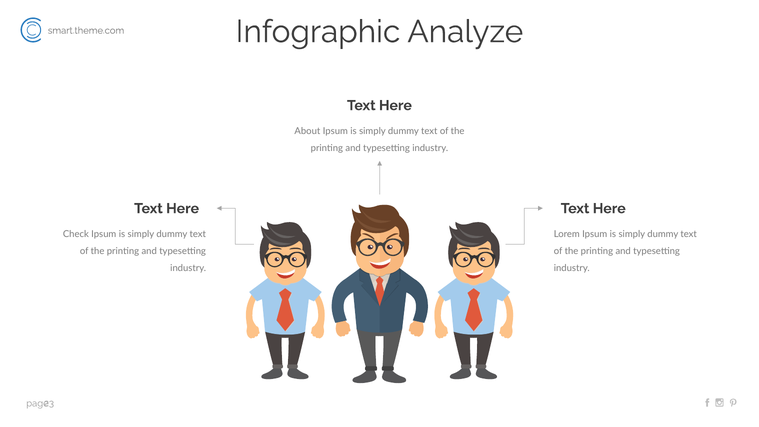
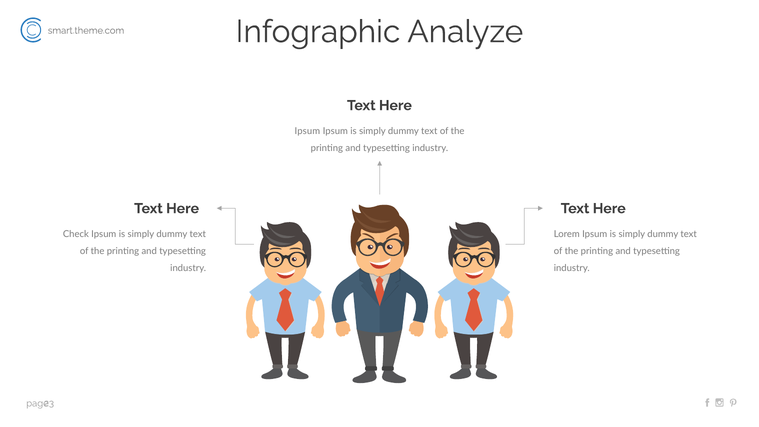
About: About -> Ipsum (307, 131)
